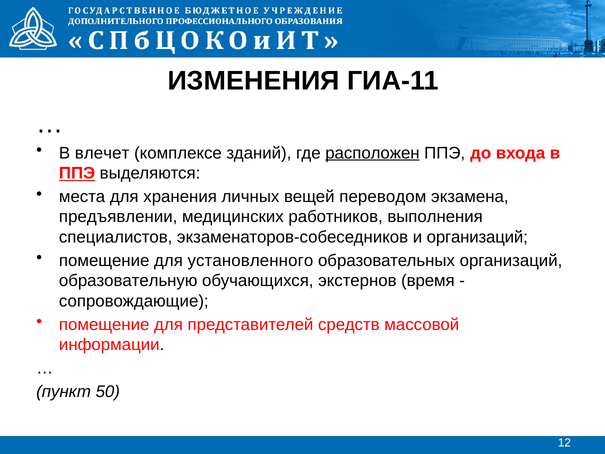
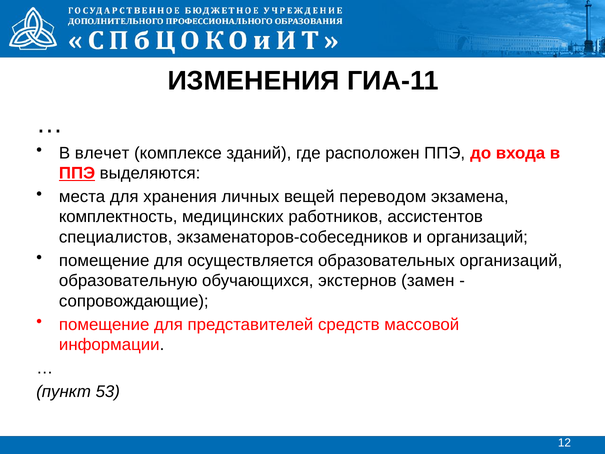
расположен underline: present -> none (372, 153)
предъявлении: предъявлении -> комплектность (118, 217)
выполнения: выполнения -> ассистентов (435, 217)
установленного: установленного -> осуществляется (251, 261)
время: время -> замен (428, 281)
50: 50 -> 53 (108, 392)
